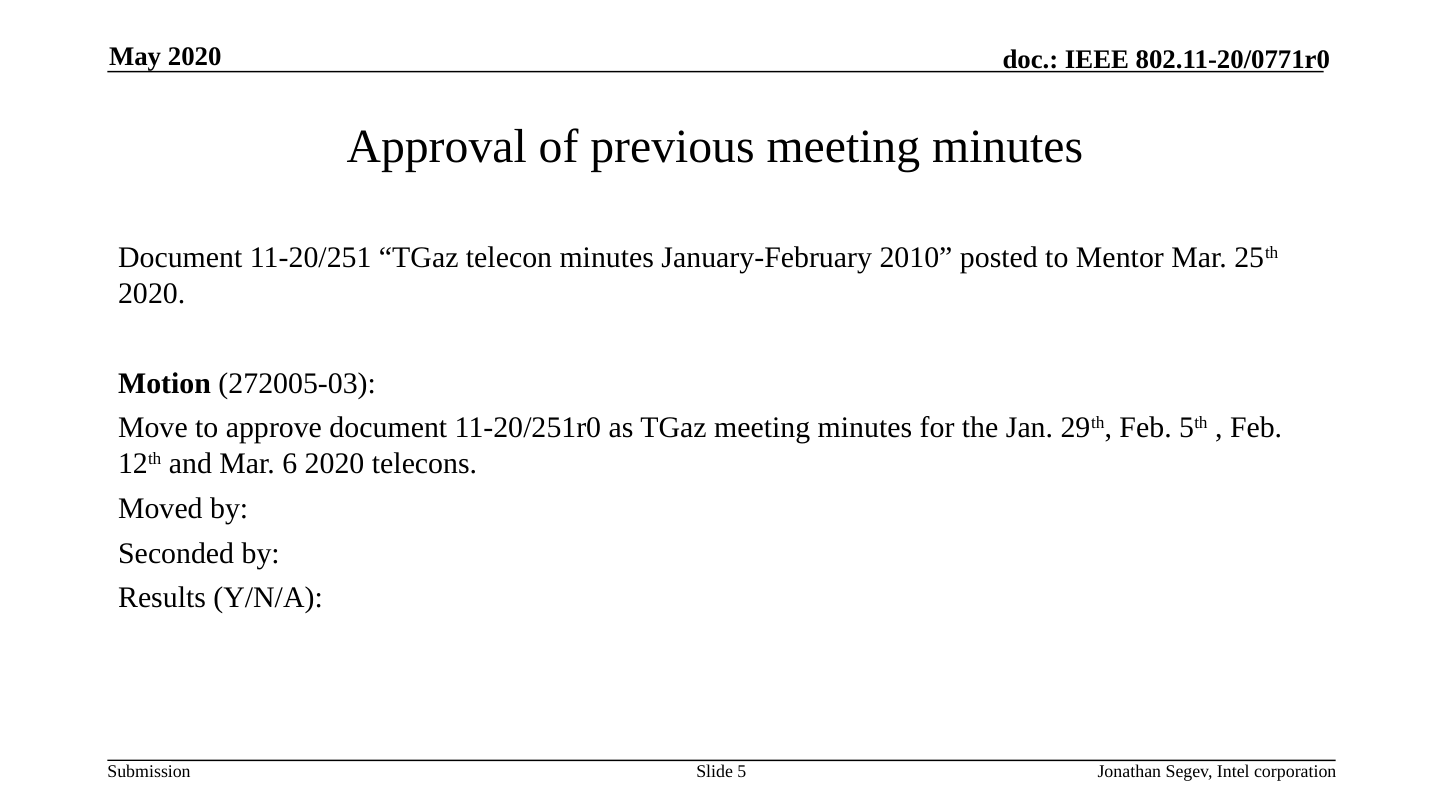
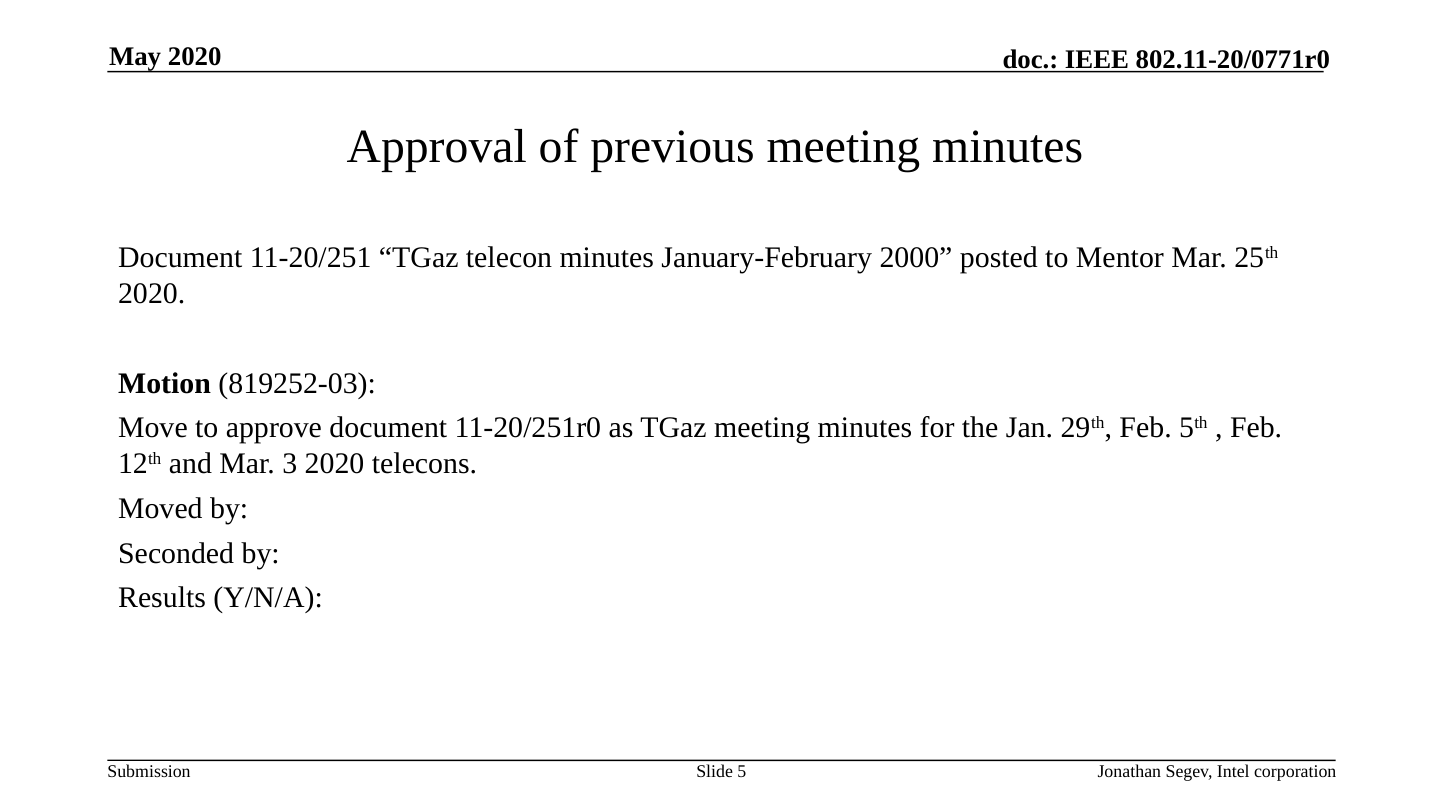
2010: 2010 -> 2000 (916, 258)
272005-03: 272005-03 -> 819252-03 (297, 383)
6: 6 -> 3 (290, 464)
